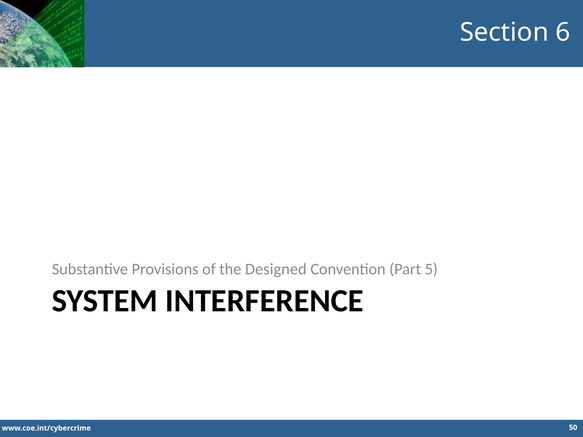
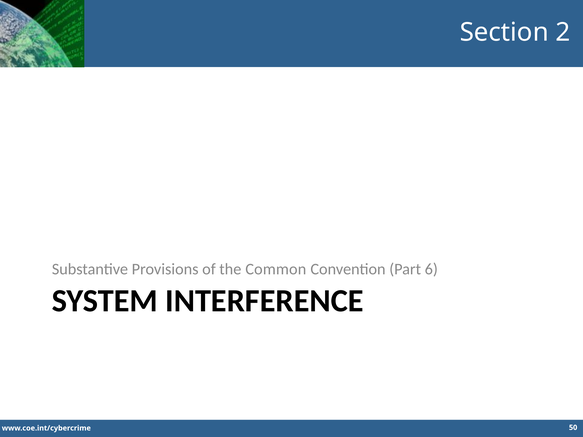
6: 6 -> 2 (563, 32)
Designed: Designed -> Common (276, 269)
5: 5 -> 6 (431, 269)
